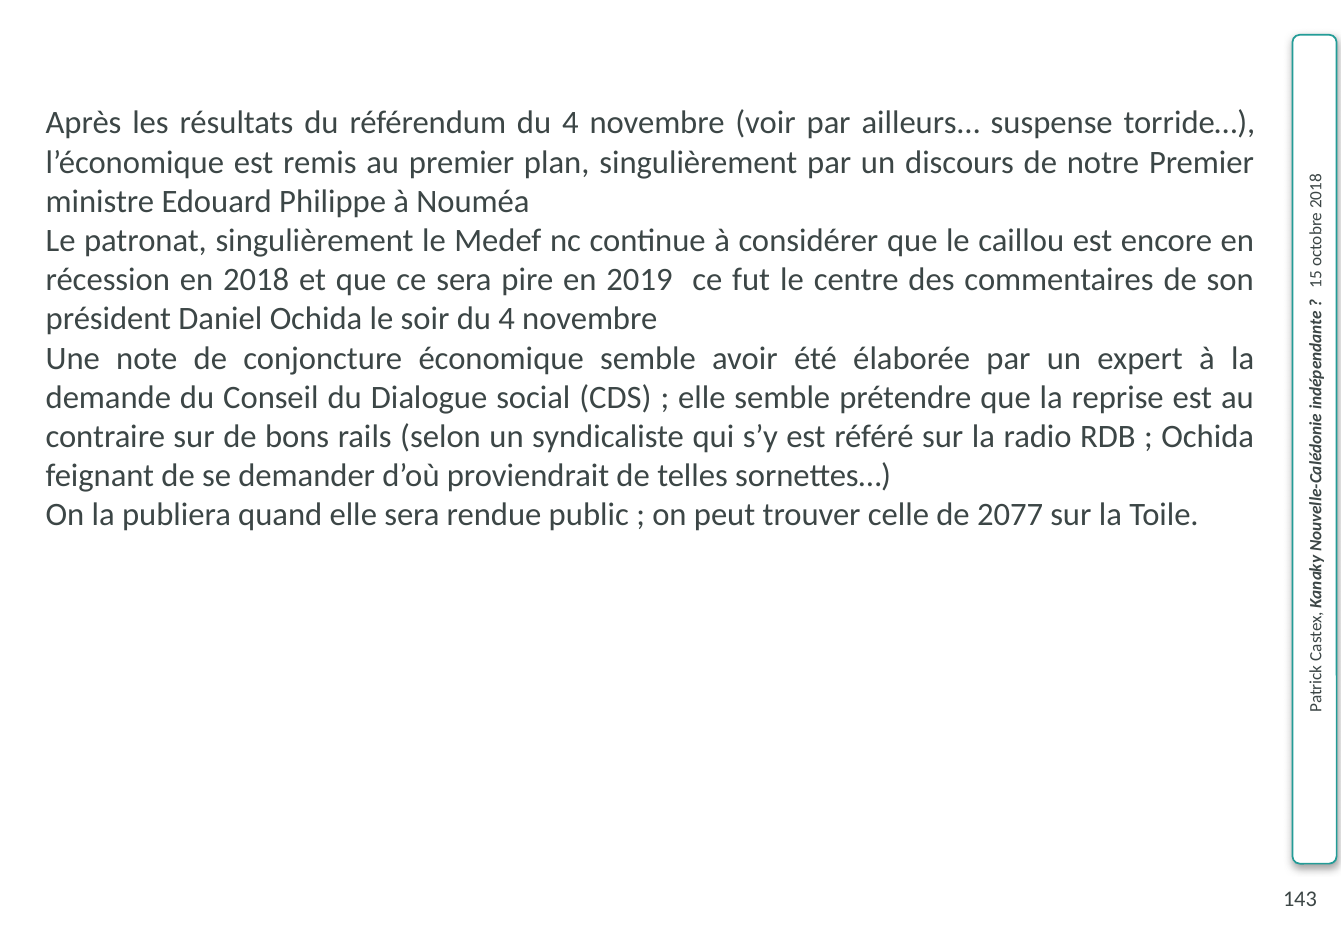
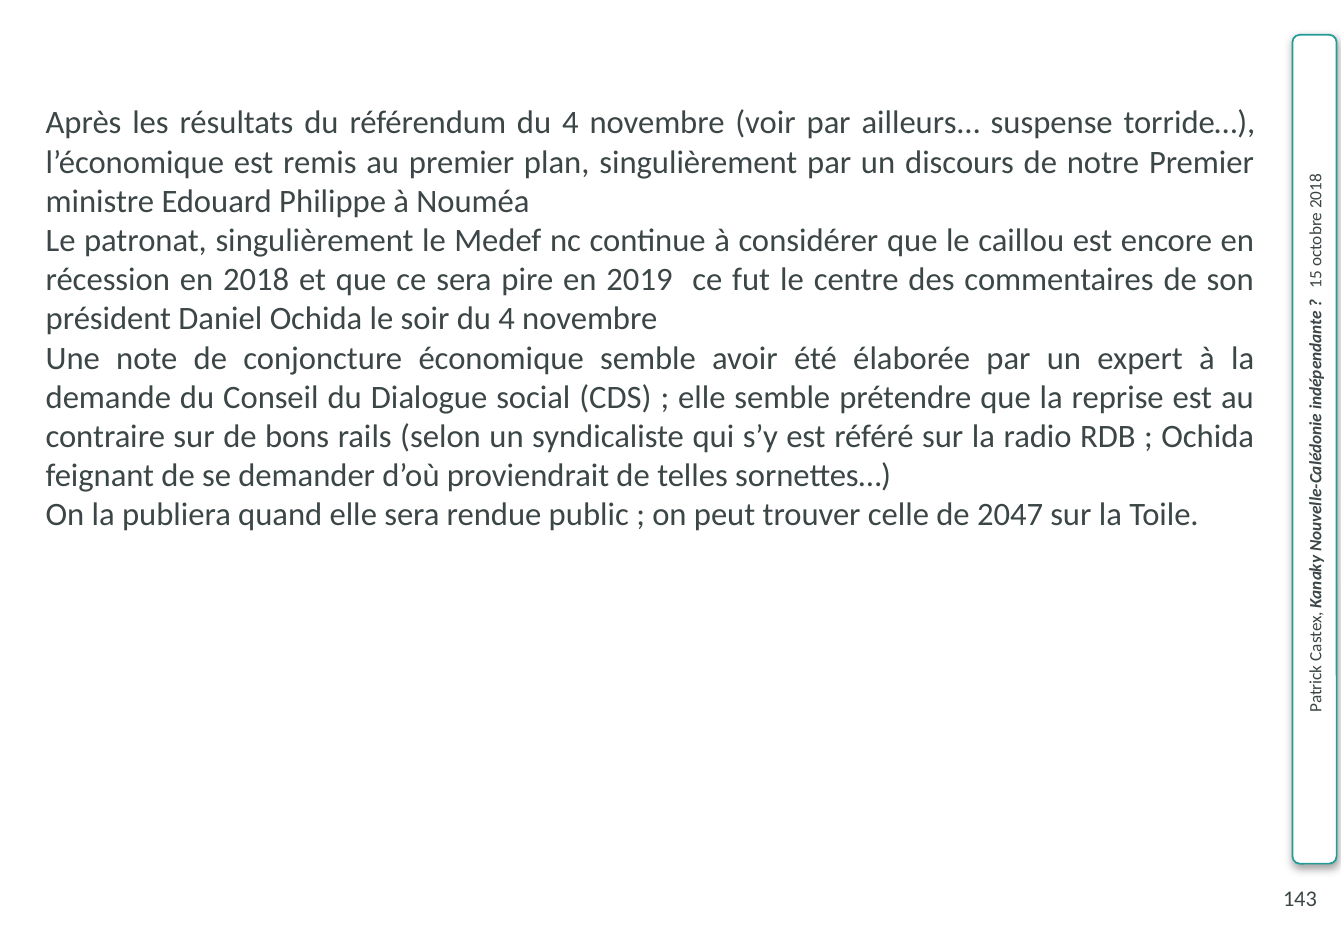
2077: 2077 -> 2047 (1010, 515)
